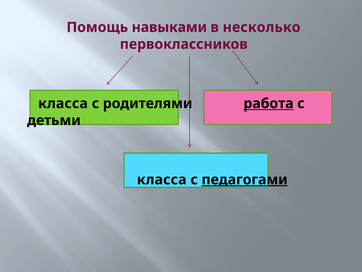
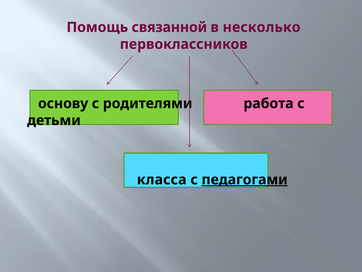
навыками: навыками -> связанной (169, 27)
класса: класса -> основу (63, 103)
работа underline: present -> none (268, 103)
